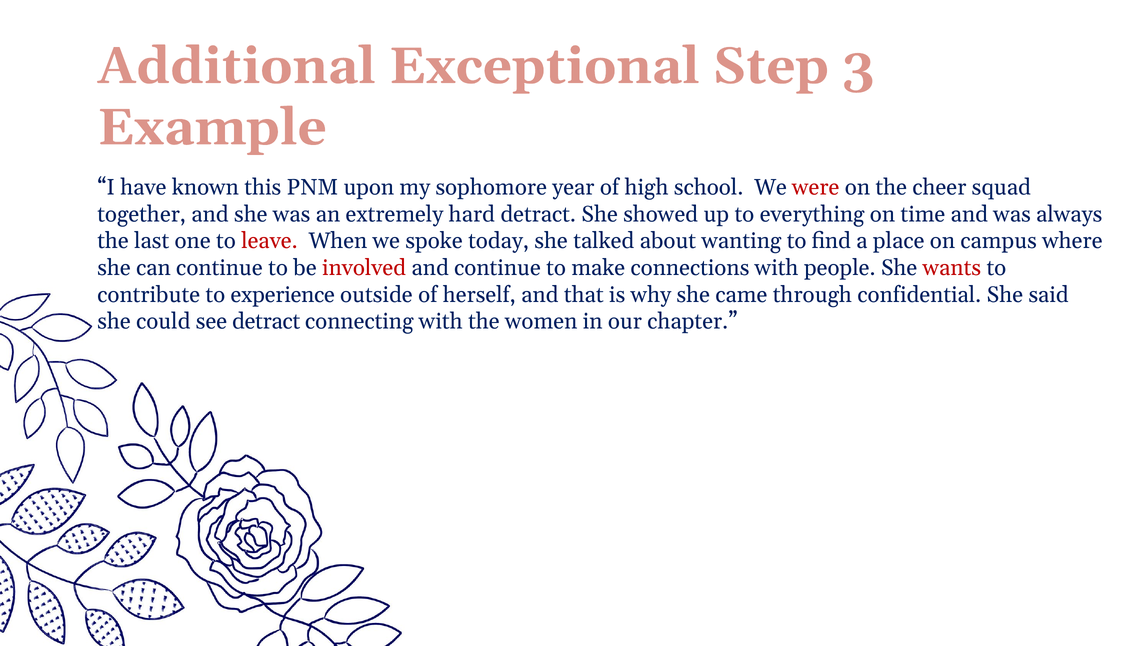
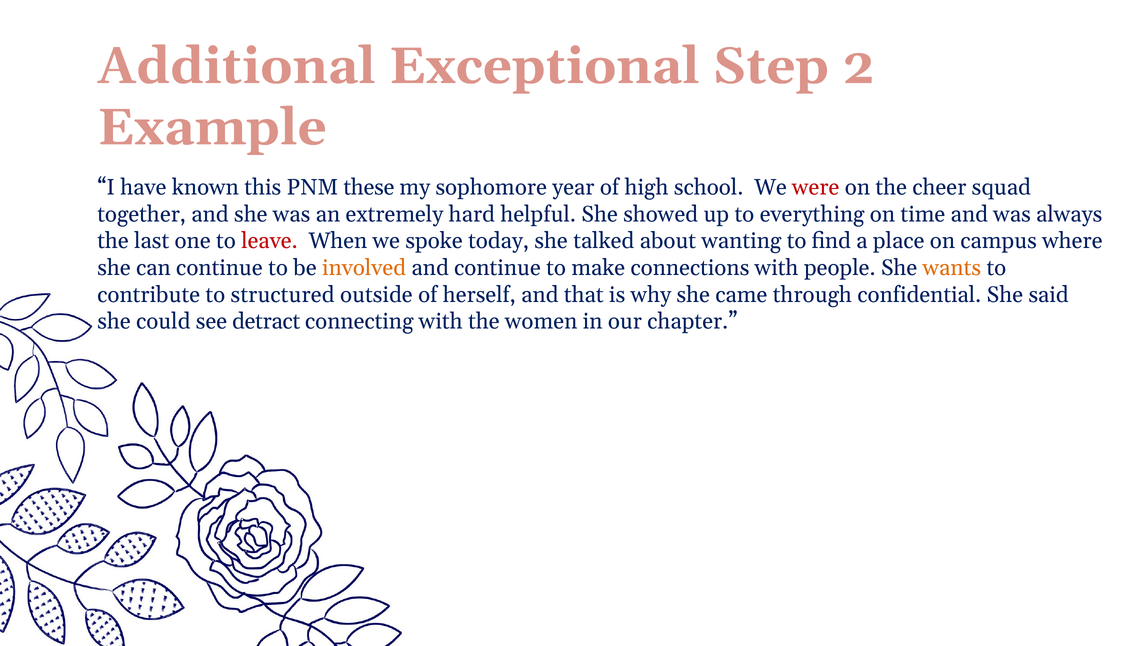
3: 3 -> 2 (858, 66)
upon: upon -> these (369, 187)
hard detract: detract -> helpful (538, 214)
involved colour: red -> orange (364, 268)
wants colour: red -> orange (952, 268)
experience: experience -> structured (283, 295)
